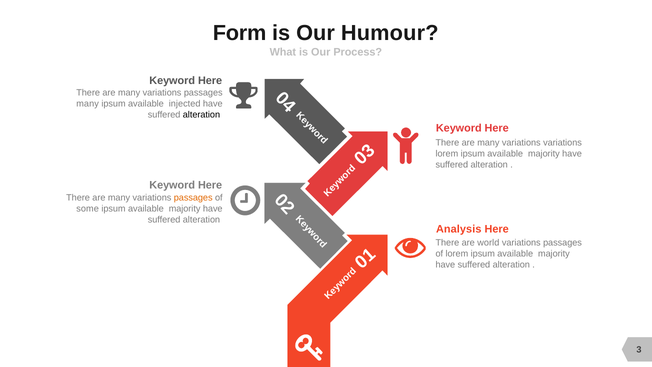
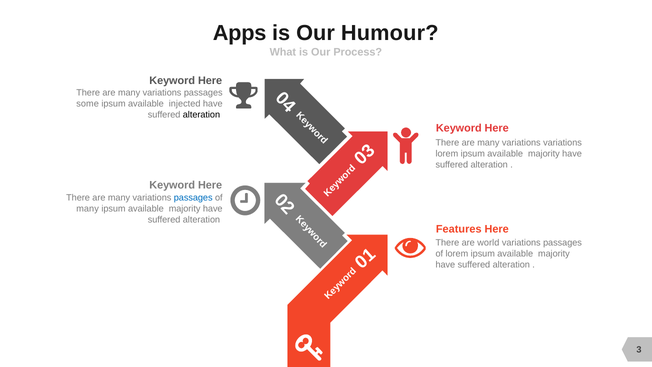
Form: Form -> Apps (240, 33)
many: many -> some (88, 104)
passages colour: orange -> blue (193, 198)
some: some -> many (88, 208)
Analysis: Analysis -> Features (459, 229)
